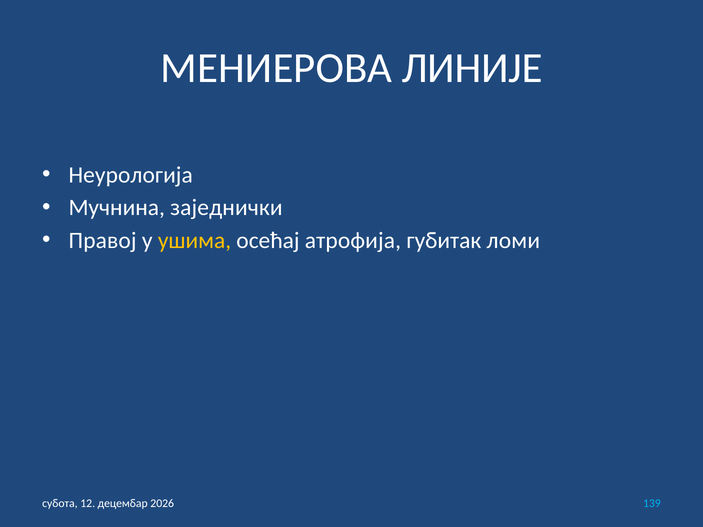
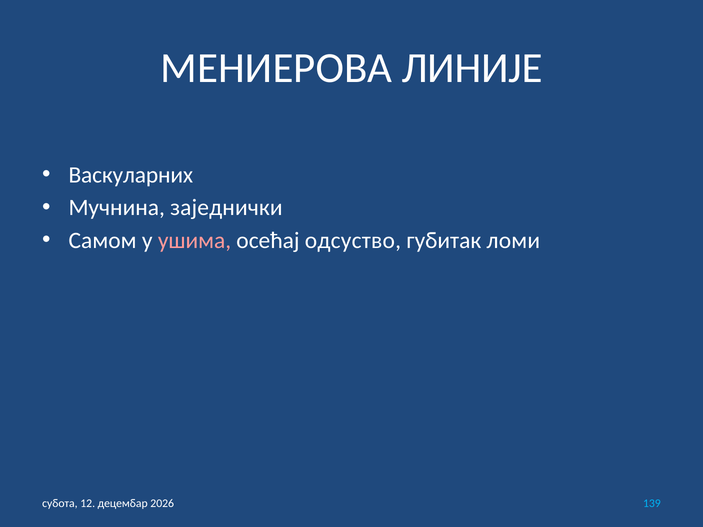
Неурологија: Неурологија -> Васкуларних (131, 175)
Правој: Правој -> Самом (103, 241)
ушима colour: yellow -> pink (195, 241)
атрофија: атрофија -> одсуство (353, 241)
